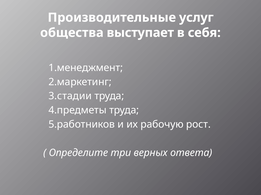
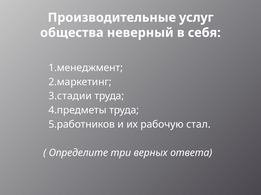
выступает: выступает -> неверный (140, 33)
рост: рост -> стал (198, 125)
